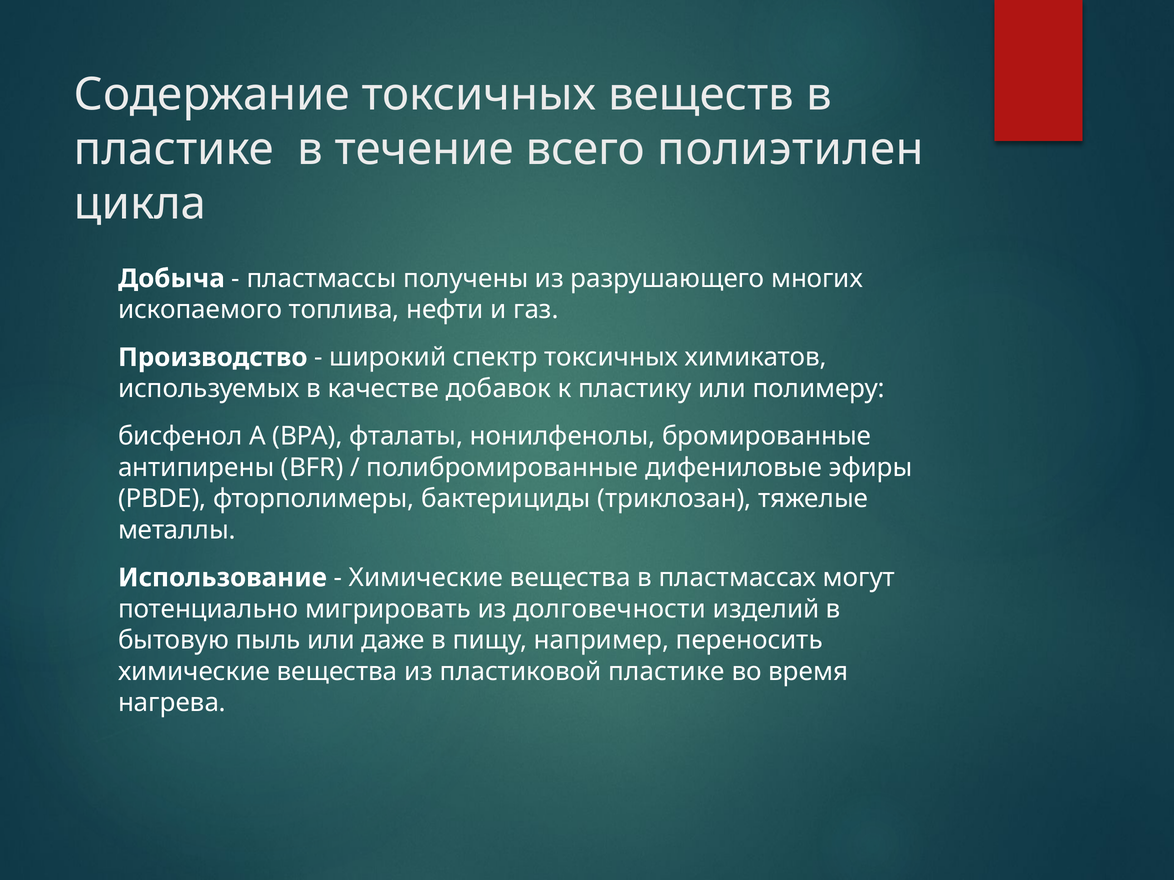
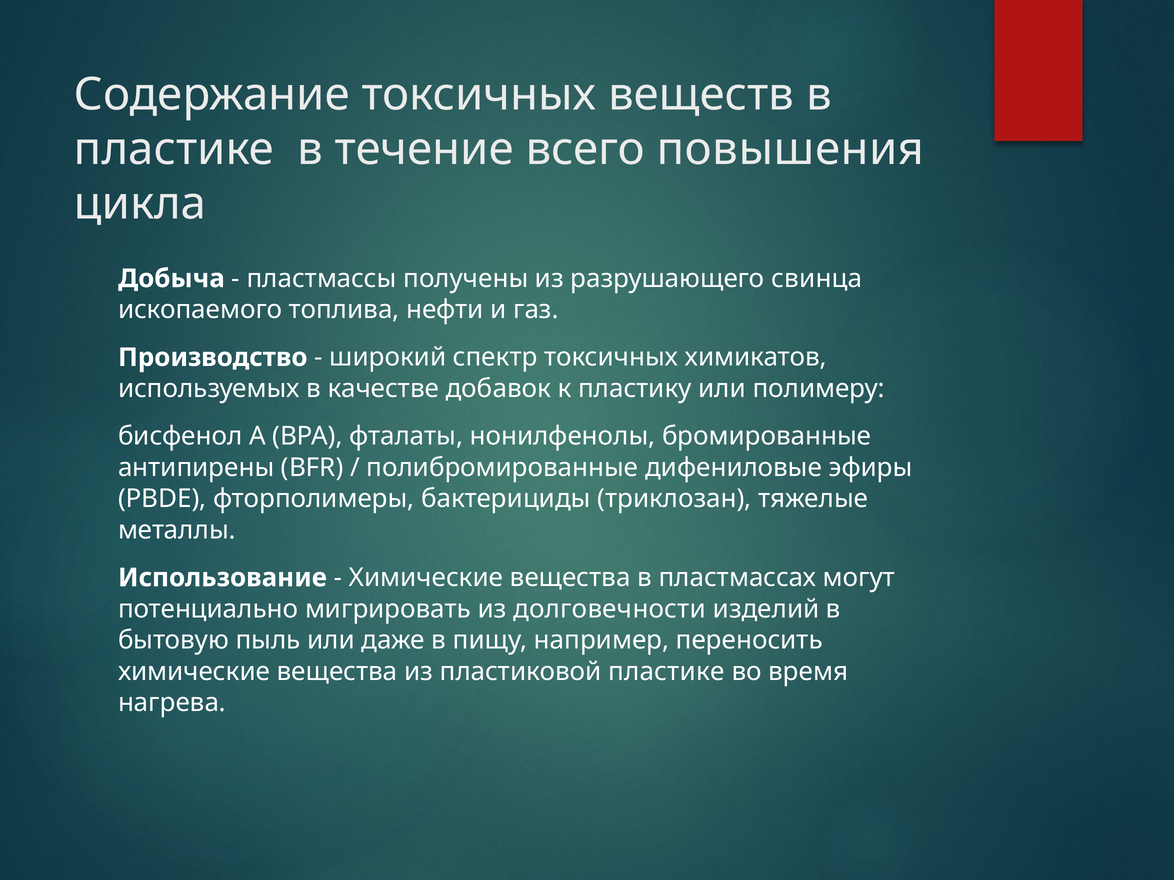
полиэтилен: полиэтилен -> повышения (791, 149)
многих: многих -> свинца (817, 279)
